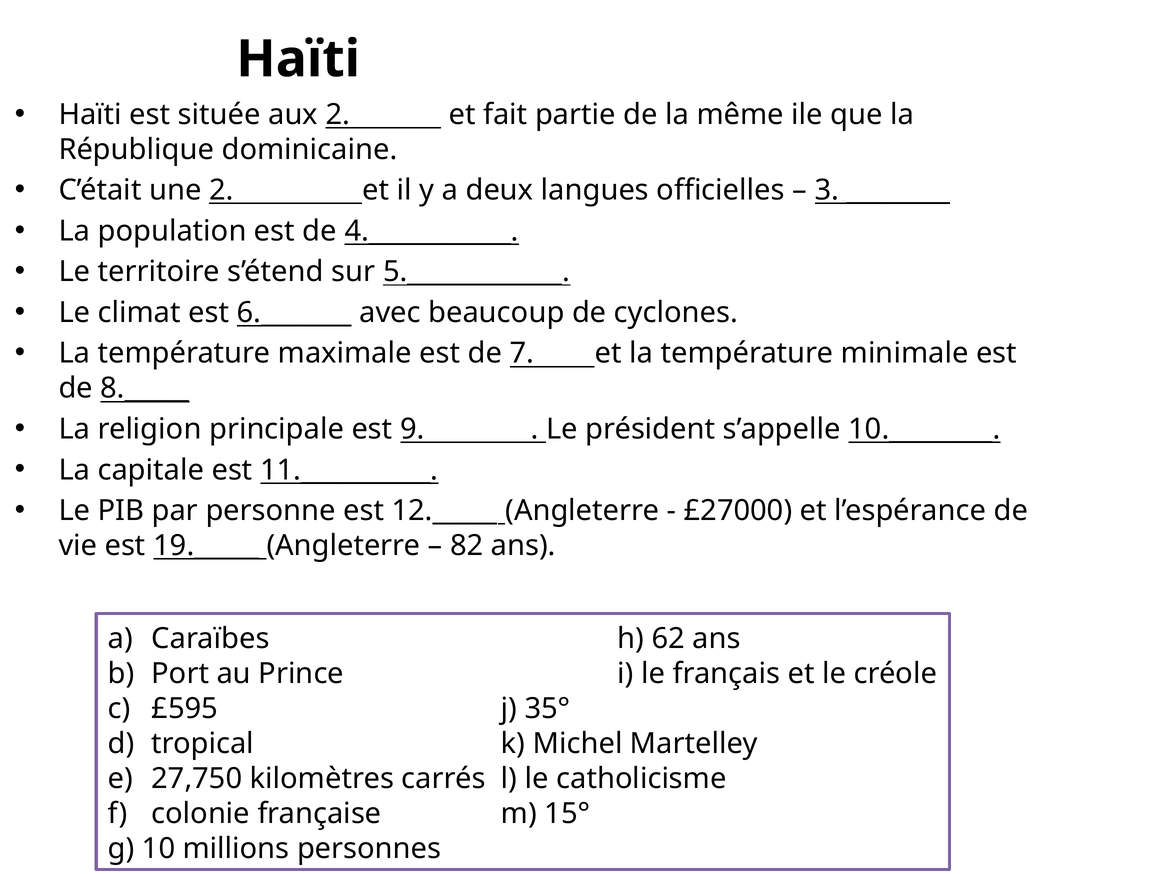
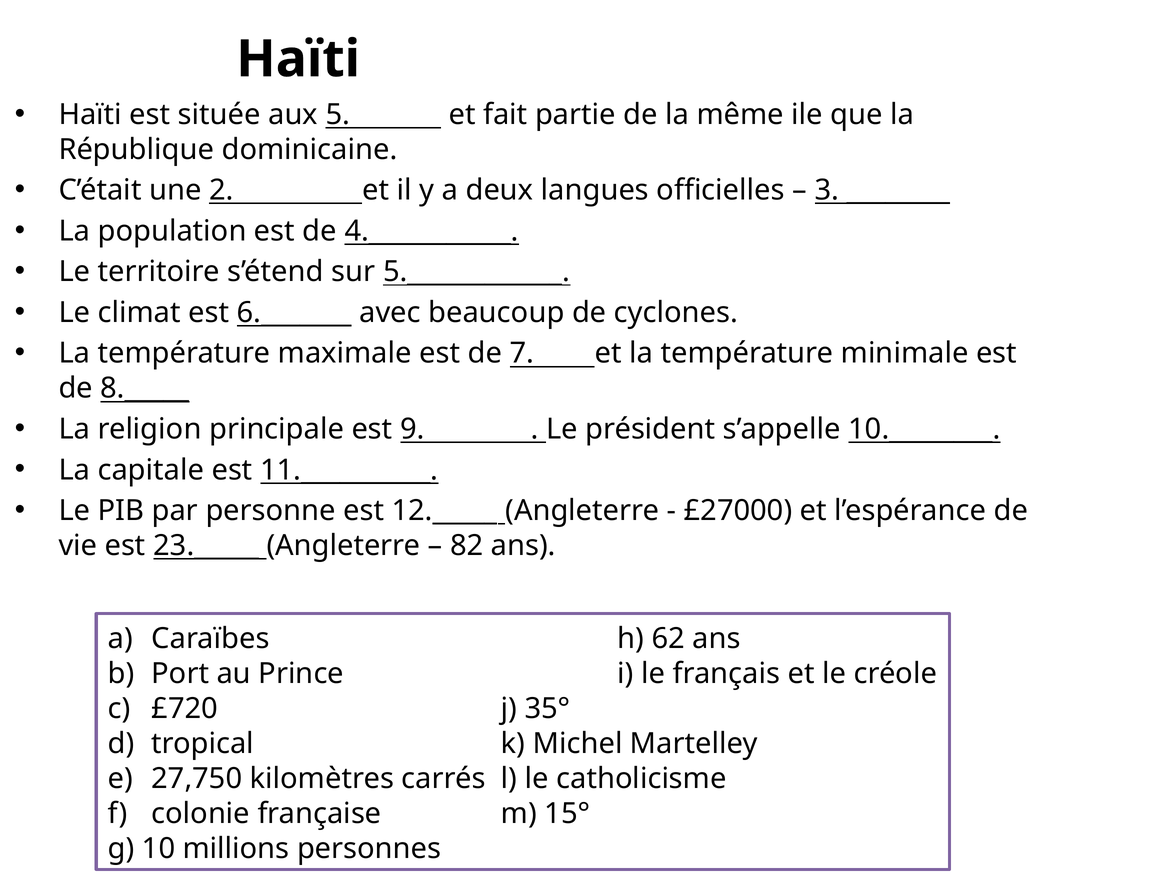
aux 2: 2 -> 5 (338, 114)
19._____: 19._____ -> 23._____ (206, 546)
£595: £595 -> £720 (185, 708)
